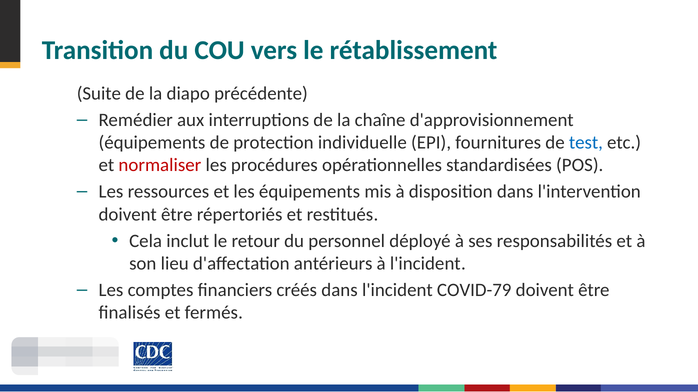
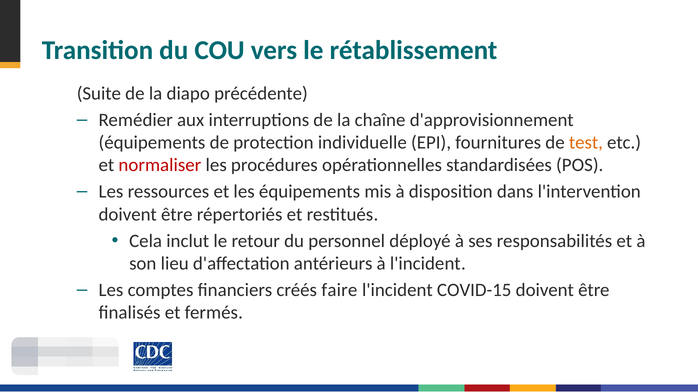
test colour: blue -> orange (586, 143)
créés dans: dans -> faire (339, 290)
COVID-79: COVID-79 -> COVID-15 (474, 290)
